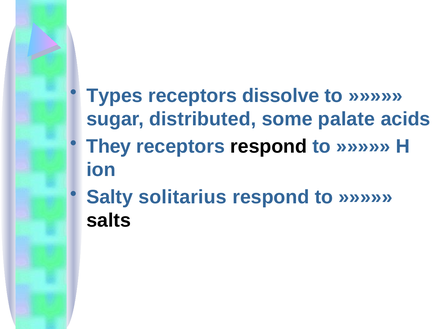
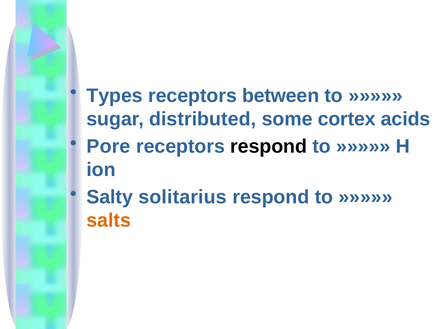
dissolve: dissolve -> between (281, 96)
palate: palate -> cortex (347, 119)
They: They -> Pore (109, 146)
salts colour: black -> orange (109, 220)
